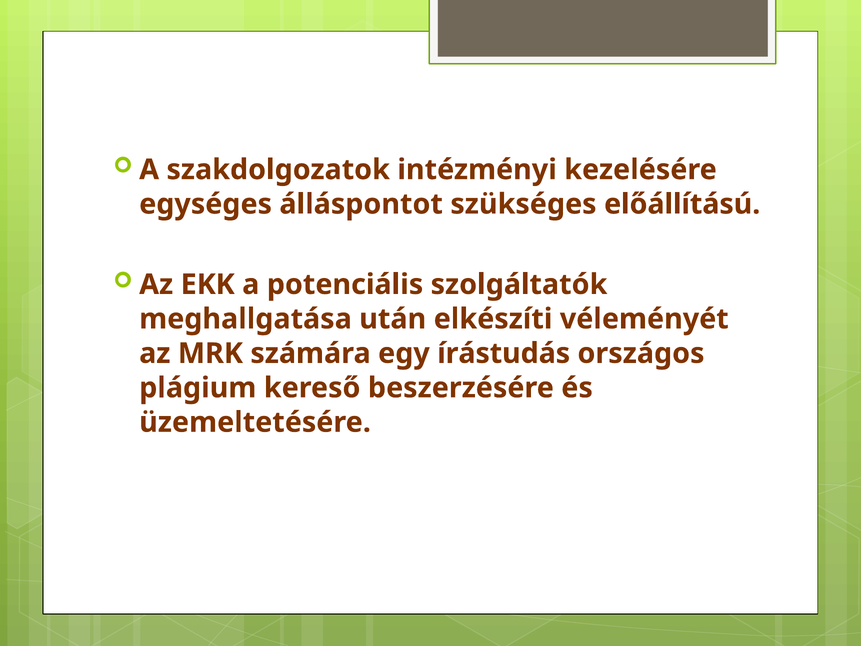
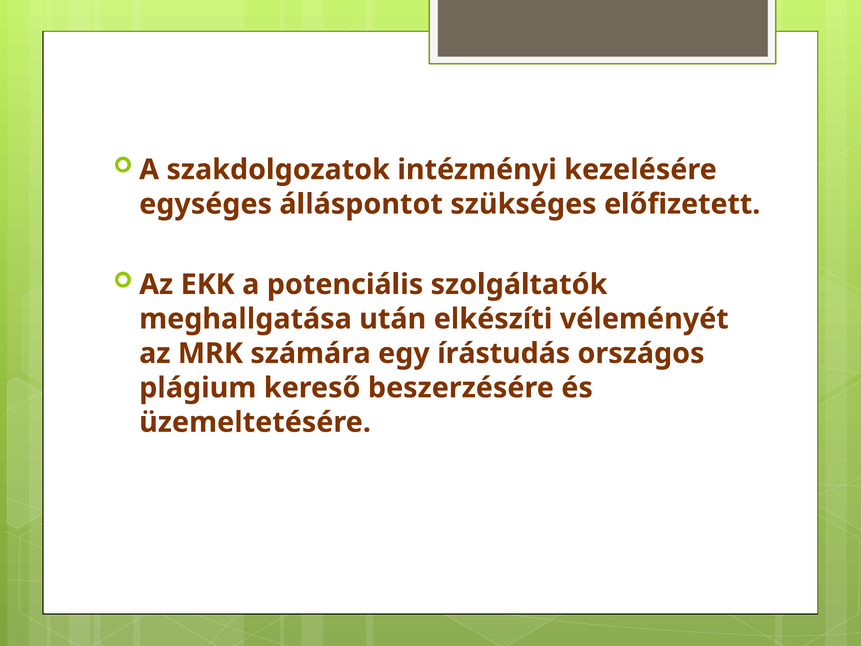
előállítású: előállítású -> előfizetett (682, 204)
